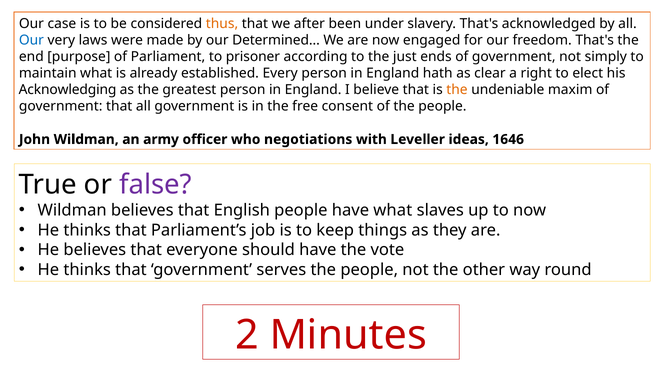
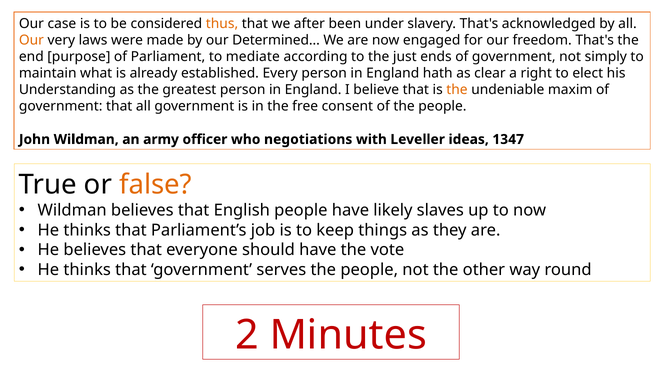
Our colour: blue -> orange (31, 40)
prisoner: prisoner -> mediate (253, 57)
Acknowledging: Acknowledging -> Understanding (68, 90)
1646: 1646 -> 1347 (508, 140)
false colour: purple -> orange (155, 185)
have what: what -> likely (393, 211)
